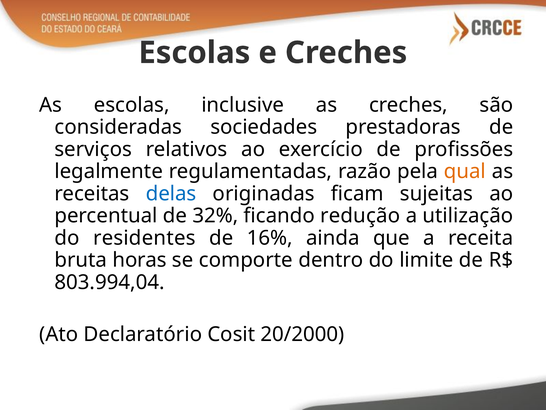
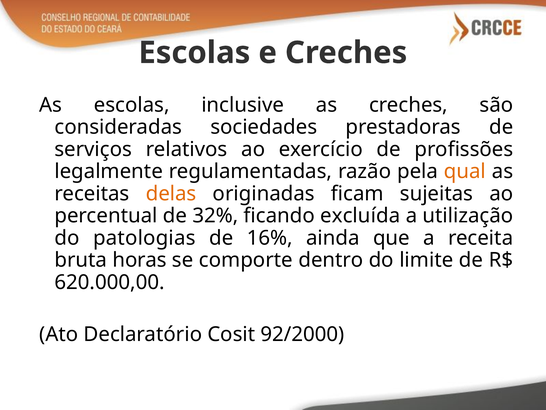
delas colour: blue -> orange (171, 193)
redução: redução -> excluída (360, 216)
residentes: residentes -> patologias (144, 238)
803.994,04: 803.994,04 -> 620.000,00 (110, 282)
20/2000: 20/2000 -> 92/2000 (302, 334)
